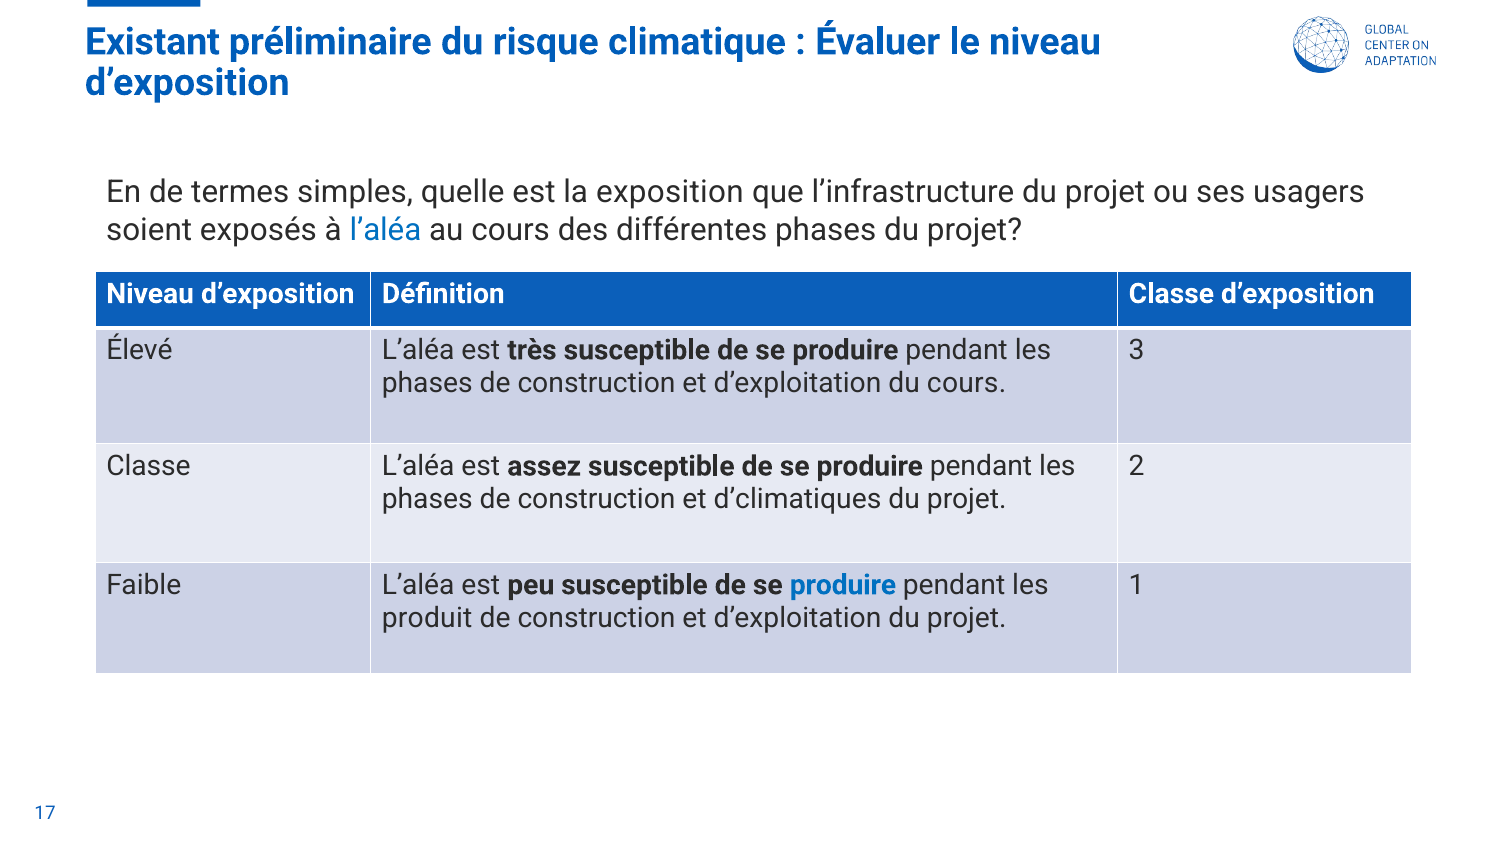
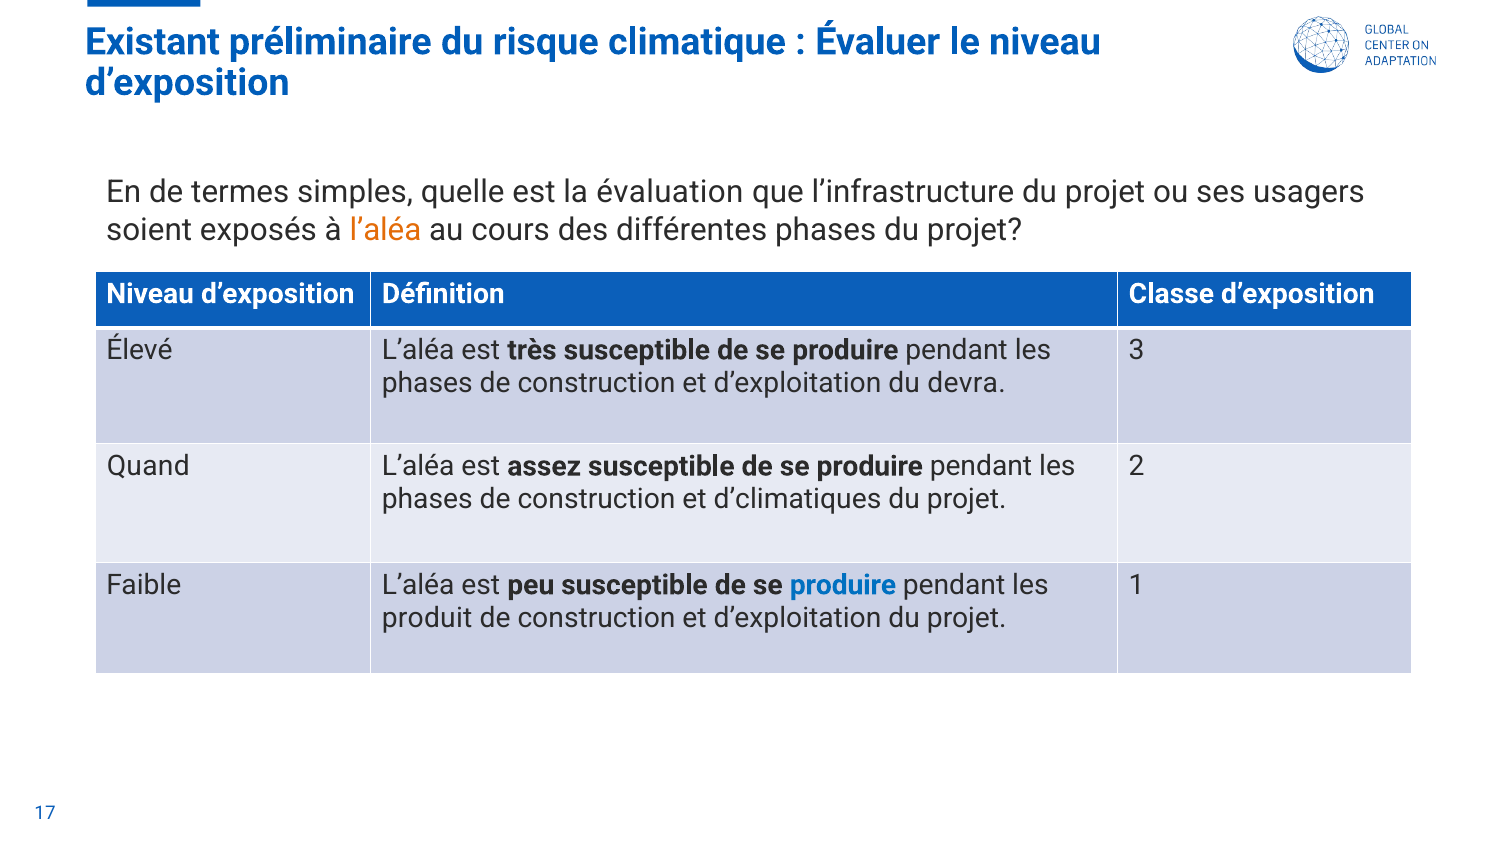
exposition: exposition -> évaluation (670, 192)
l’aléa colour: blue -> orange (385, 230)
du cours: cours -> devra (967, 383)
Classe: Classe -> Quand (148, 466)
